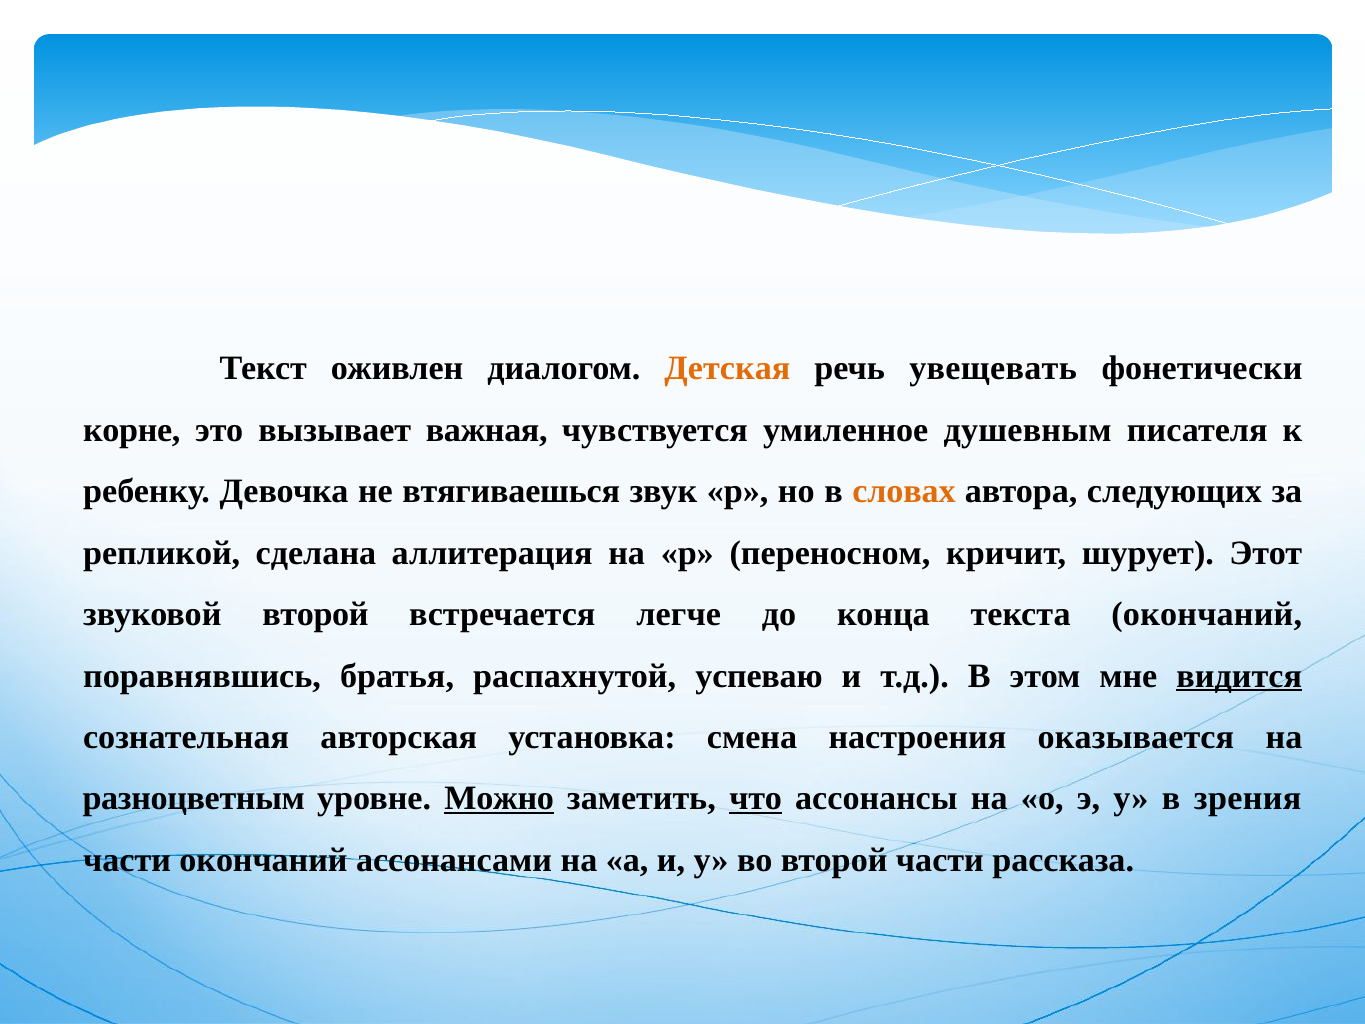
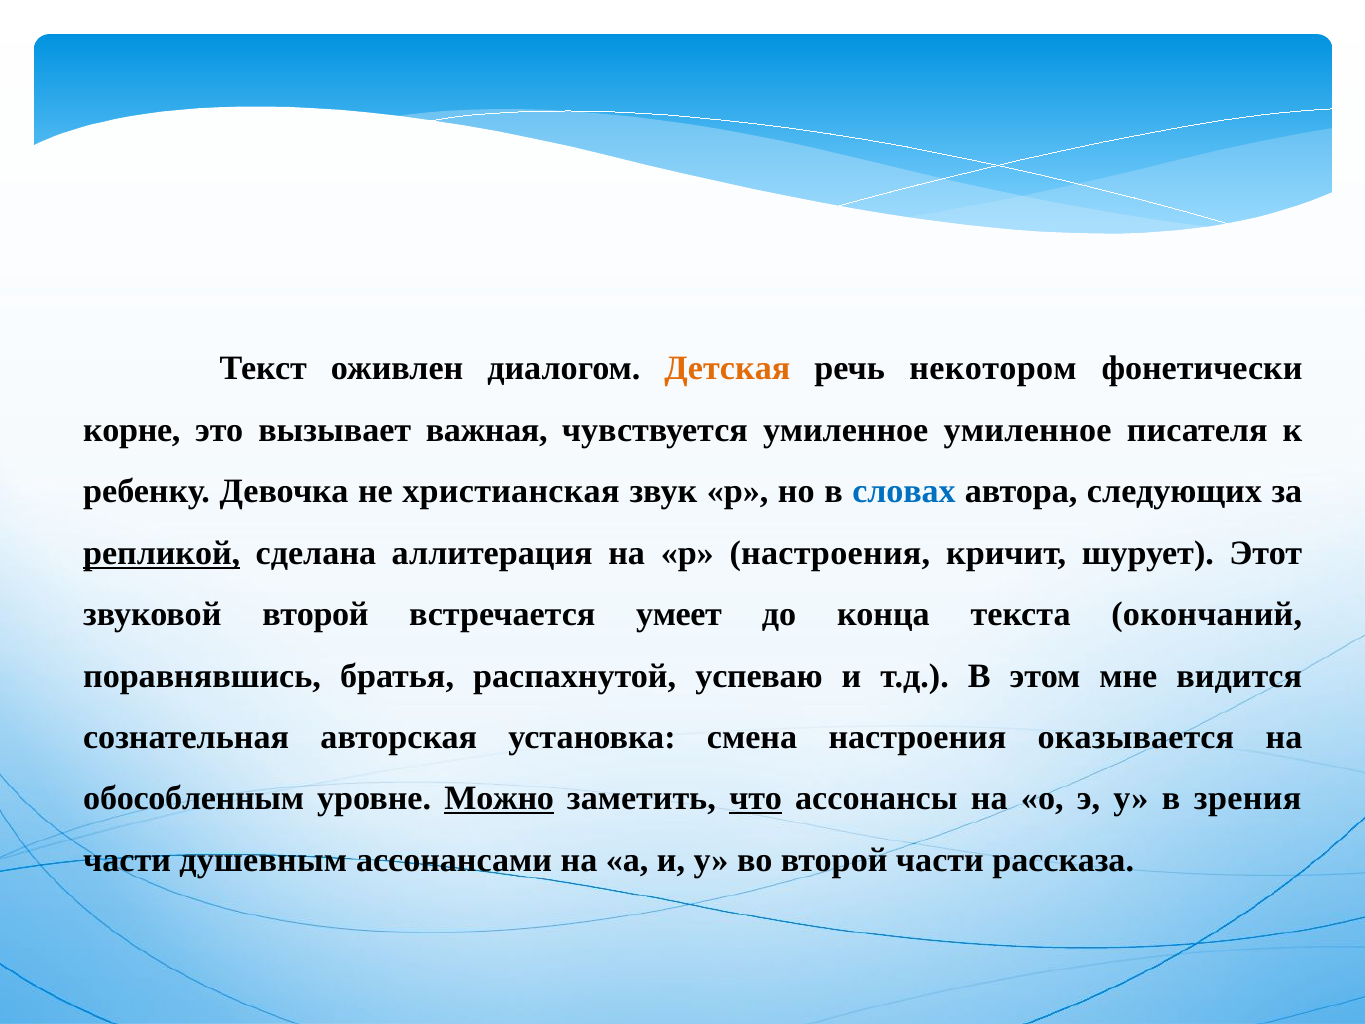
увещевать: увещевать -> некотором (993, 368)
умиленное душевным: душевным -> умиленное (1028, 430)
втягиваешься: втягиваешься -> христианская (511, 491)
словах colour: orange -> blue (904, 491)
репликой underline: none -> present (162, 553)
р переносном: переносном -> настроения (830, 553)
легче: легче -> умеет (679, 614)
видится underline: present -> none (1239, 676)
разноцветным: разноцветным -> обособленным (194, 798)
части окончаний: окончаний -> душевным (263, 860)
